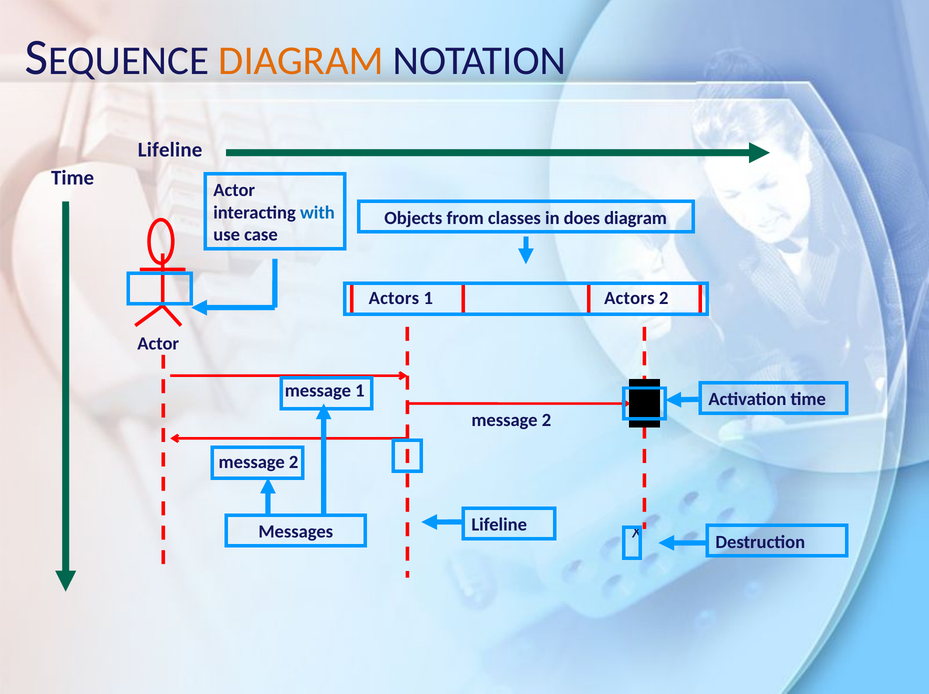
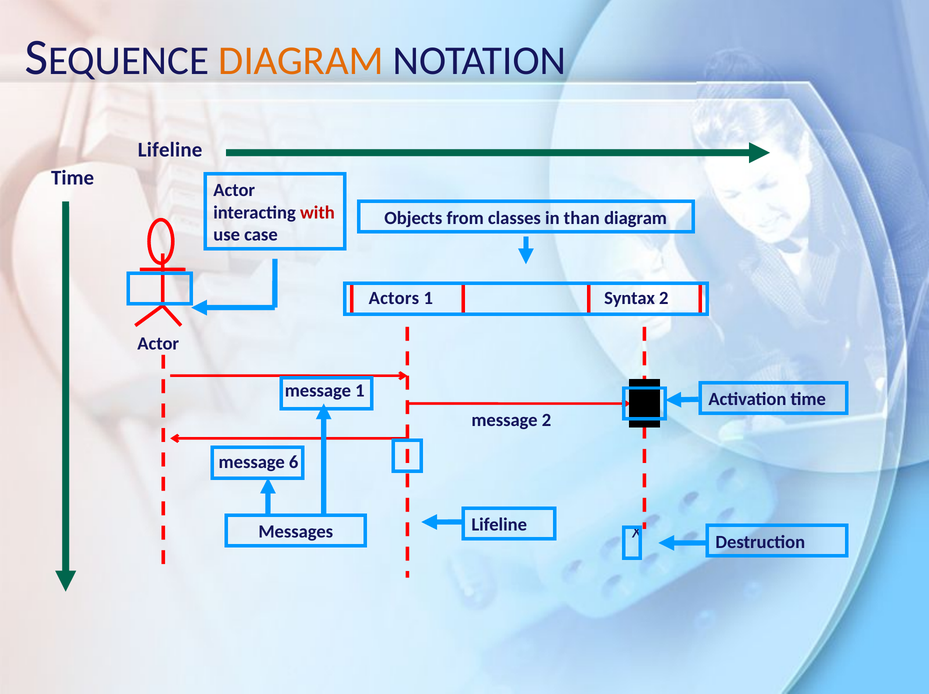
with colour: blue -> red (317, 213)
does: does -> than (582, 218)
Actors: Actors -> Syntax (630, 298)
2: 2 -> 6 (294, 462)
